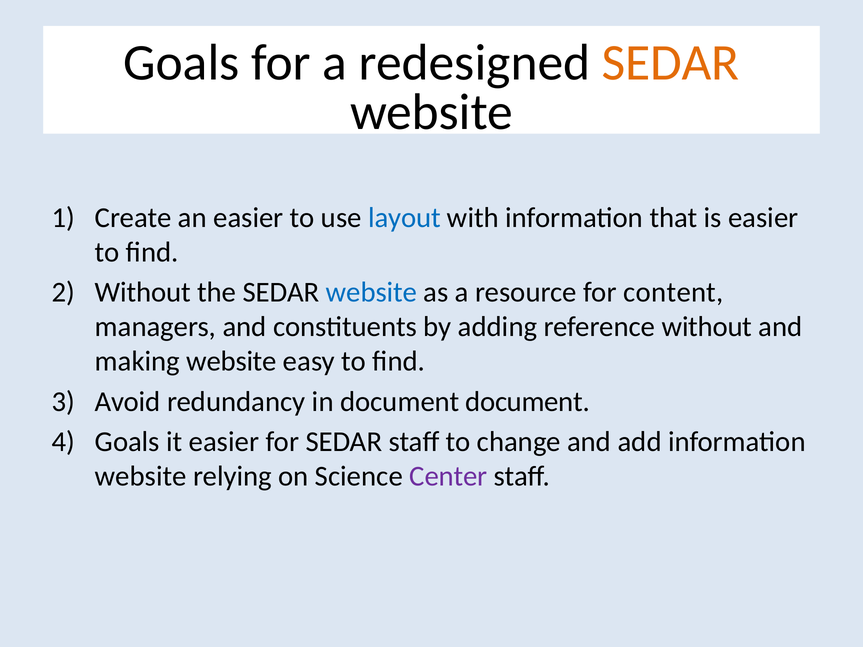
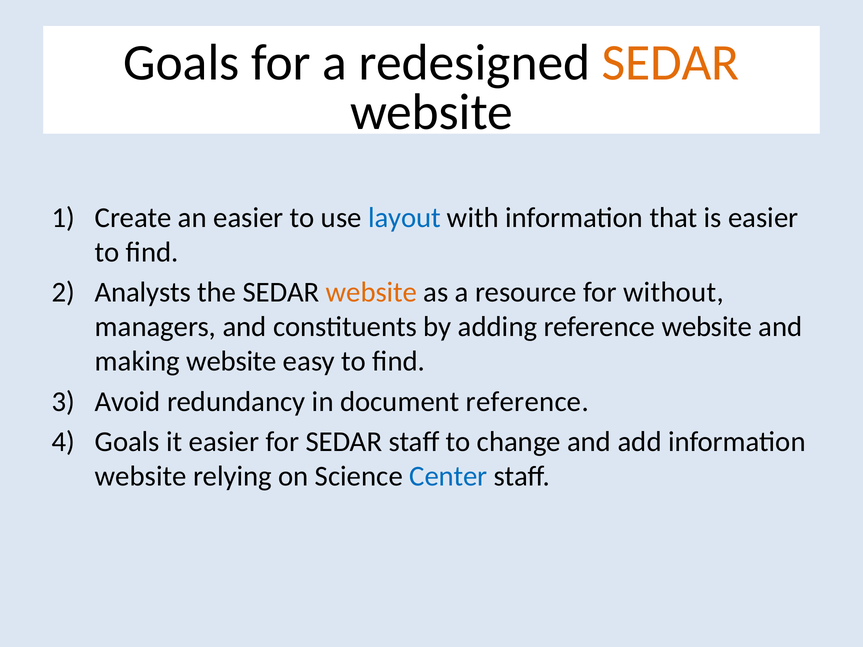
Without: Without -> Analysts (143, 293)
website colour: blue -> orange (371, 293)
content: content -> without (673, 293)
reference without: without -> website (707, 327)
document document: document -> reference (527, 402)
Center colour: purple -> blue (448, 477)
